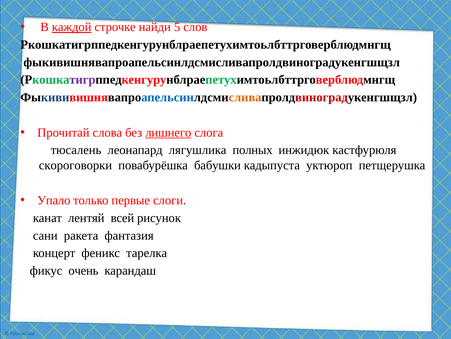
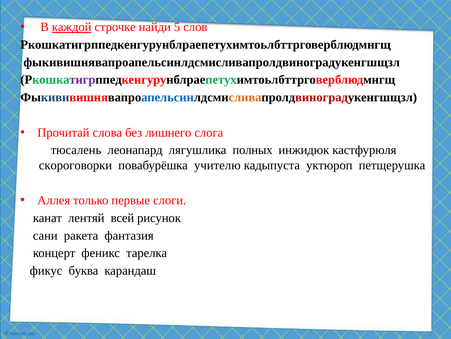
лишнего underline: present -> none (168, 132)
бабушки: бабушки -> учителю (217, 165)
Упало: Упало -> Аллея (54, 200)
очень: очень -> буква (83, 270)
